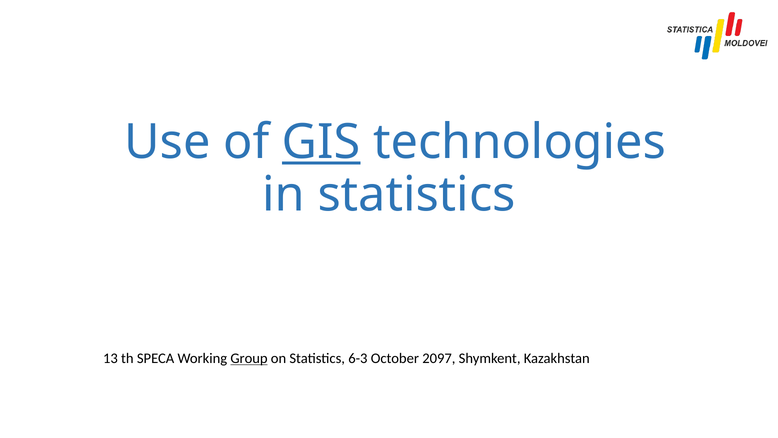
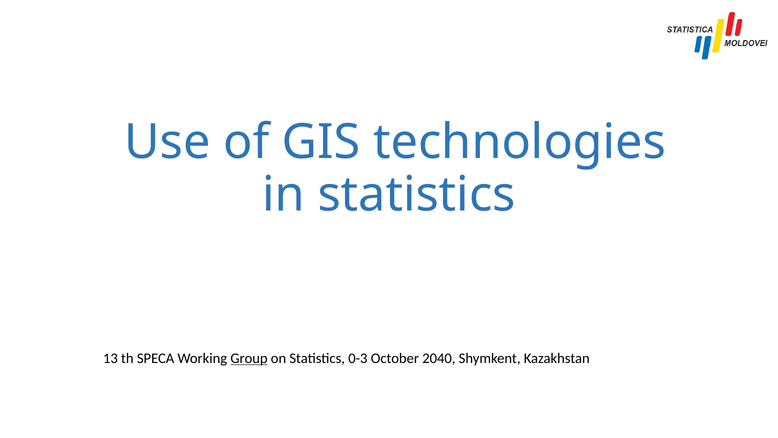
GIS underline: present -> none (321, 142)
6-3: 6-3 -> 0-3 (358, 358)
2097: 2097 -> 2040 (439, 358)
